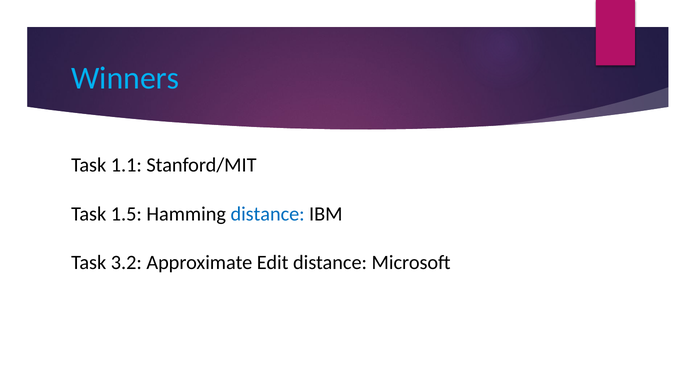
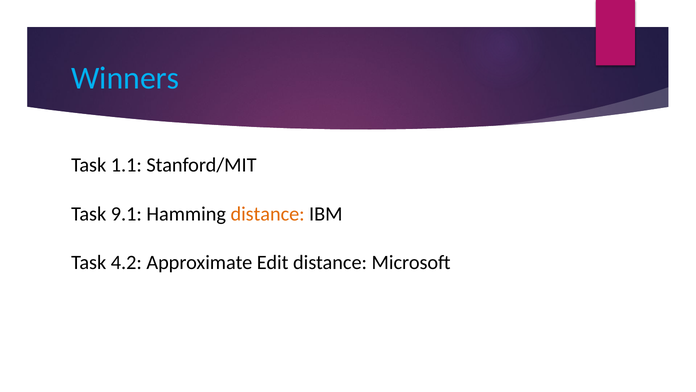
1.5: 1.5 -> 9.1 (126, 214)
distance colour: blue -> orange (268, 214)
3.2: 3.2 -> 4.2 (126, 262)
